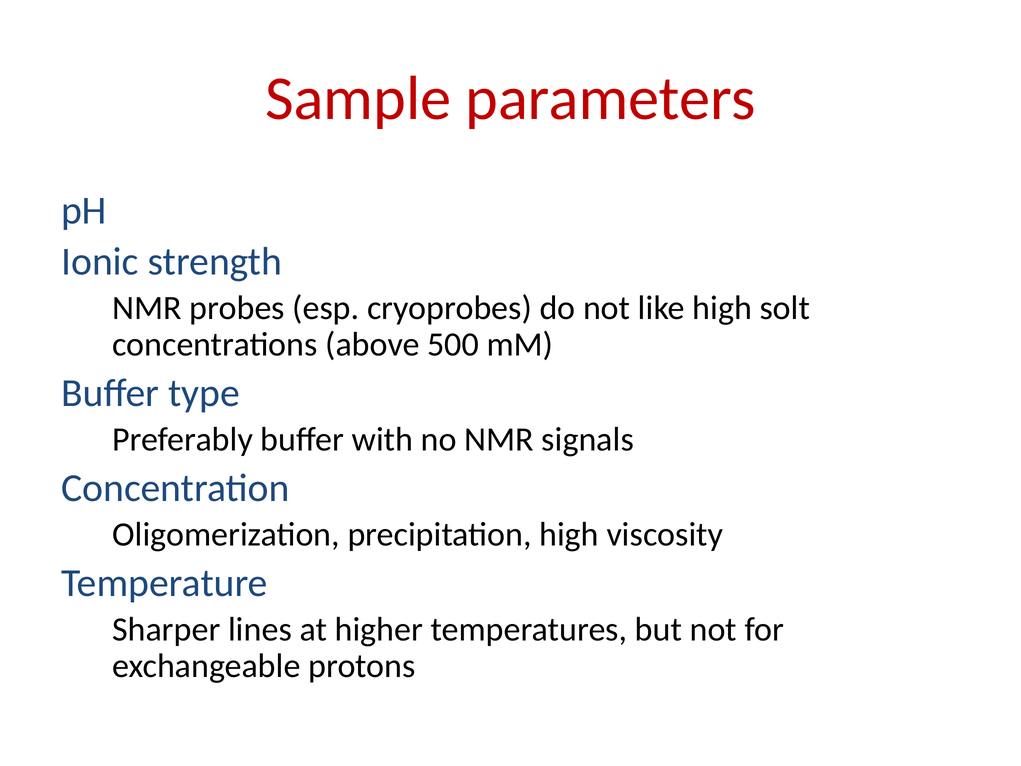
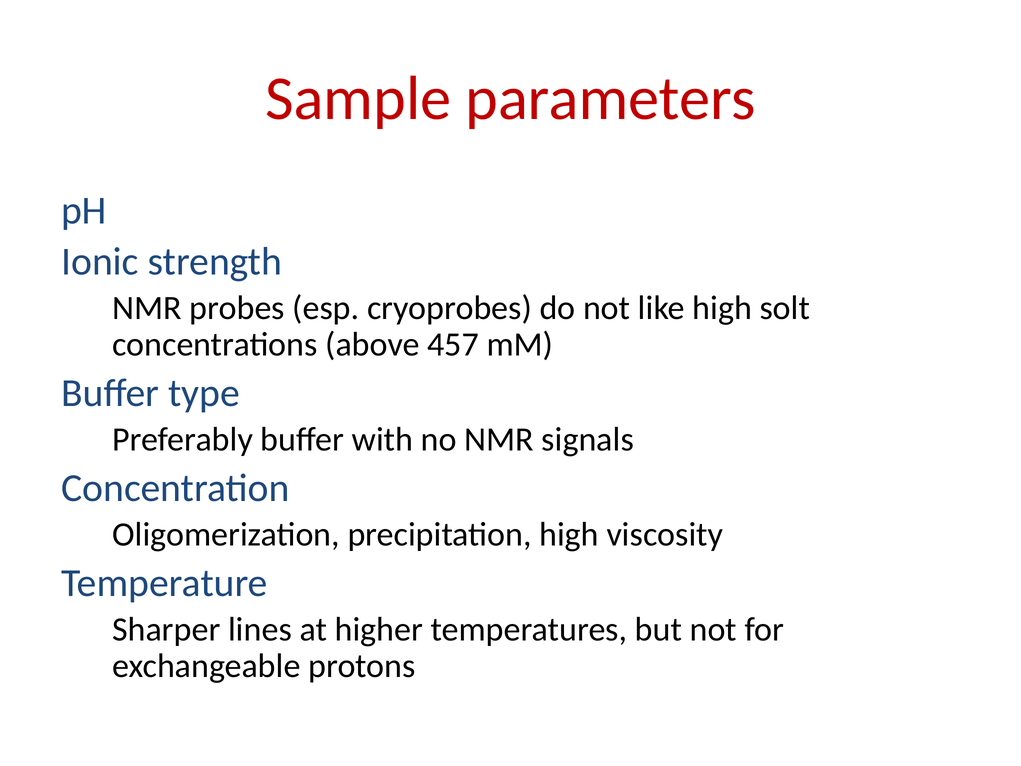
500: 500 -> 457 (453, 344)
